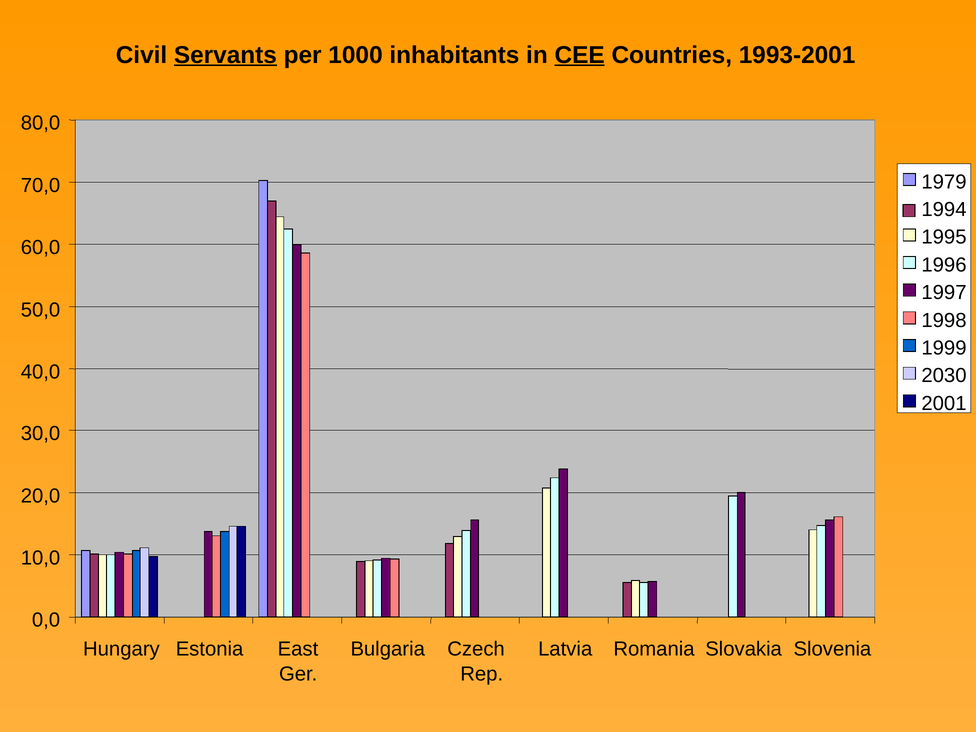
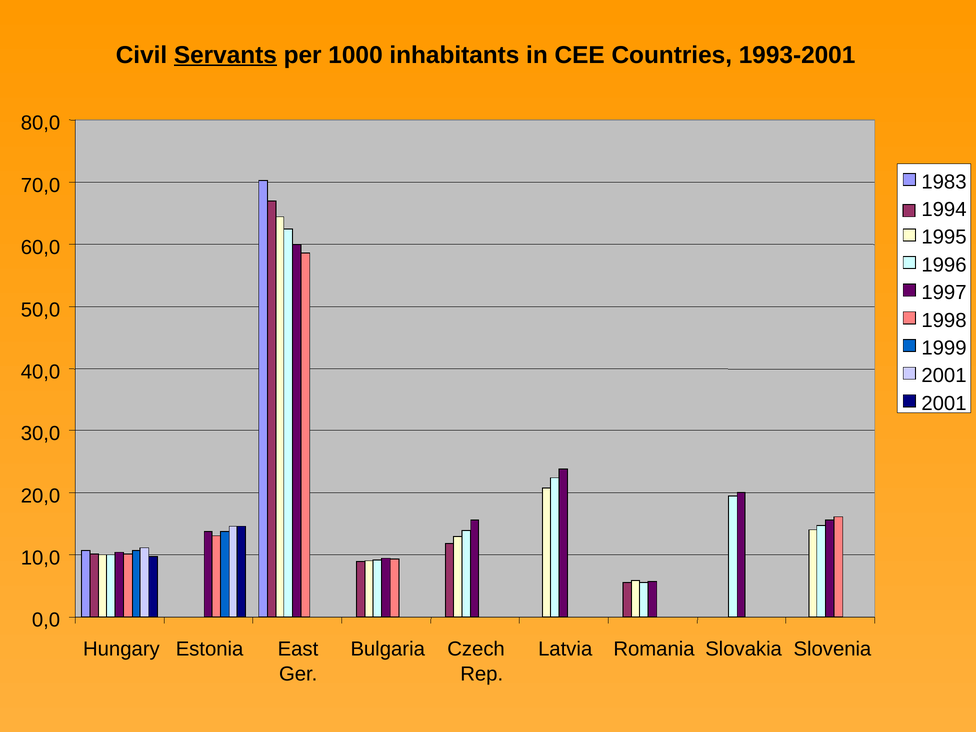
CEE underline: present -> none (580, 55)
1979: 1979 -> 1983 (944, 182)
2030: 2030 -> 2001 (944, 376)
